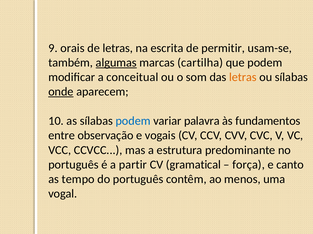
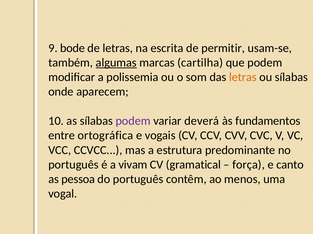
orais: orais -> bode (73, 48)
conceitual: conceitual -> polissemia (132, 77)
onde underline: present -> none (61, 92)
podem colour: blue -> purple (133, 121)
palavra: palavra -> deverá (202, 121)
observação: observação -> ortográfica (105, 136)
partir: partir -> vivam (133, 165)
tempo: tempo -> pessoa (78, 180)
